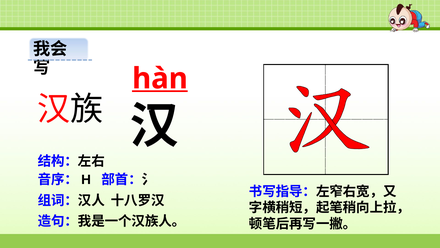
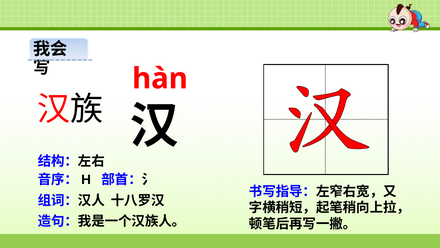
hàn underline: present -> none (160, 78)
